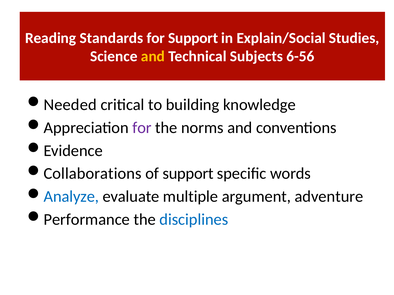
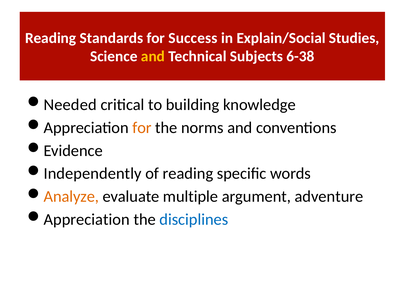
for Support: Support -> Success (193, 38)
6-56: 6-56 -> 6-38 (300, 56)
for colour: purple -> orange (142, 128)
Collaborations: Collaborations -> Independently (93, 174)
of support: support -> reading (188, 174)
Analyze colour: blue -> orange (71, 197)
Performance: Performance -> Appreciation (87, 220)
